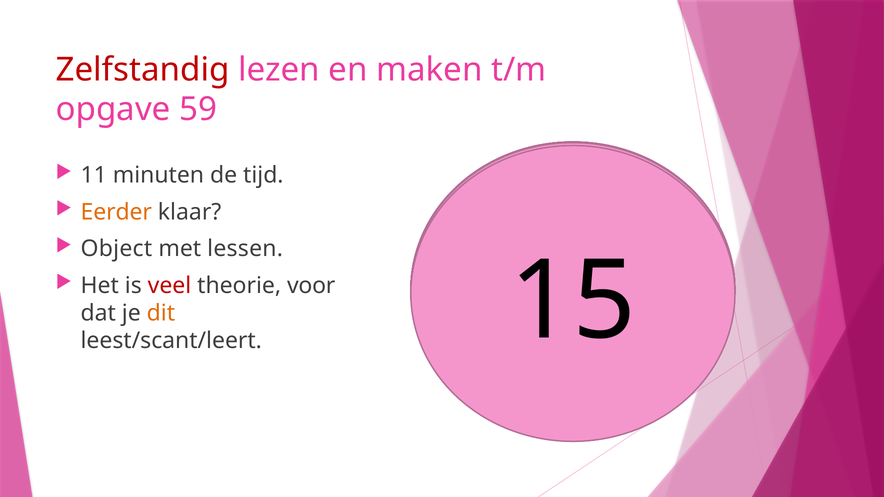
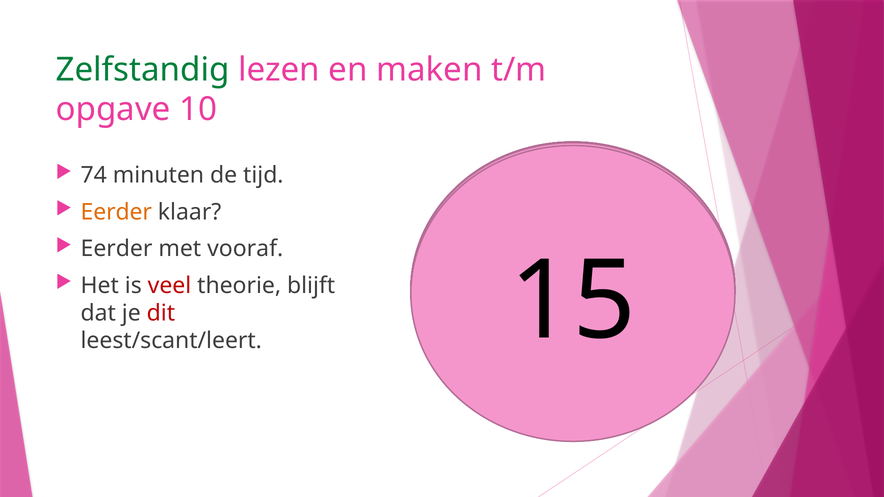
Zelfstandig colour: red -> green (143, 70)
opgave 59: 59 -> 10 (198, 109)
11: 11 -> 74 (94, 175)
Object: Object -> Eerder (117, 249)
lessen: lessen -> vooraf (245, 249)
voor: voor -> blijft (311, 286)
dit colour: orange -> red (161, 313)
